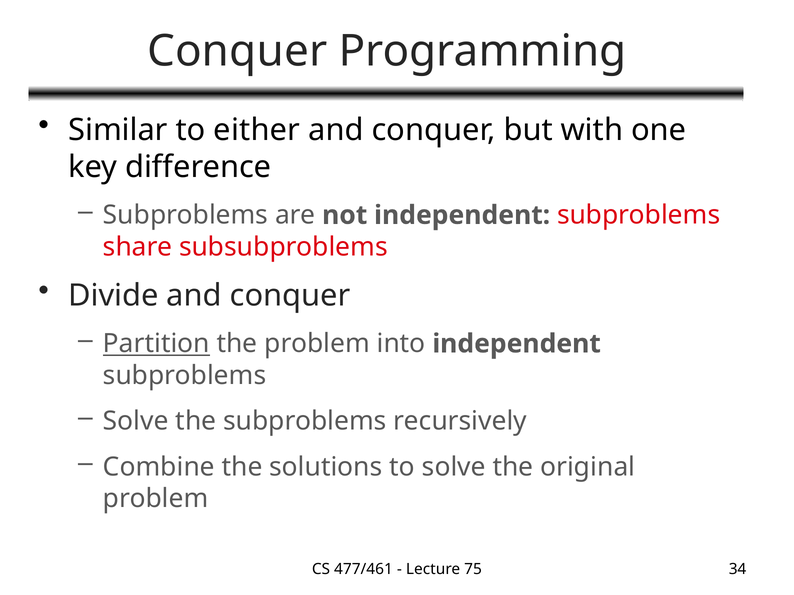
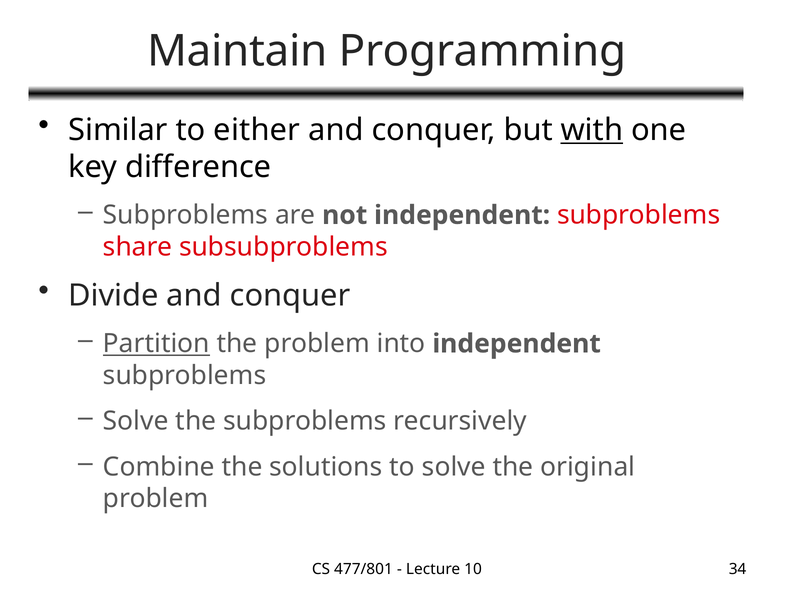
Conquer: Conquer -> Maintain (237, 51)
with underline: none -> present (592, 130)
477/461: 477/461 -> 477/801 (363, 570)
75: 75 -> 10 (473, 570)
